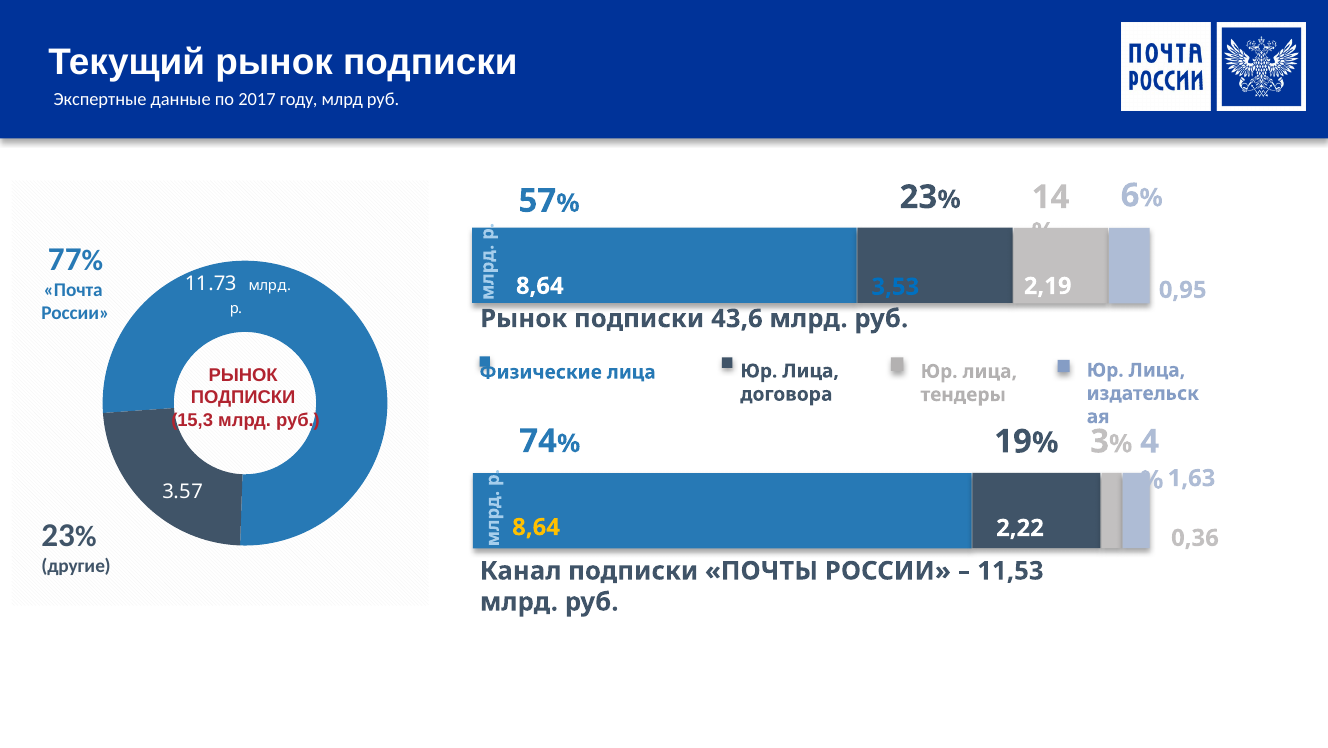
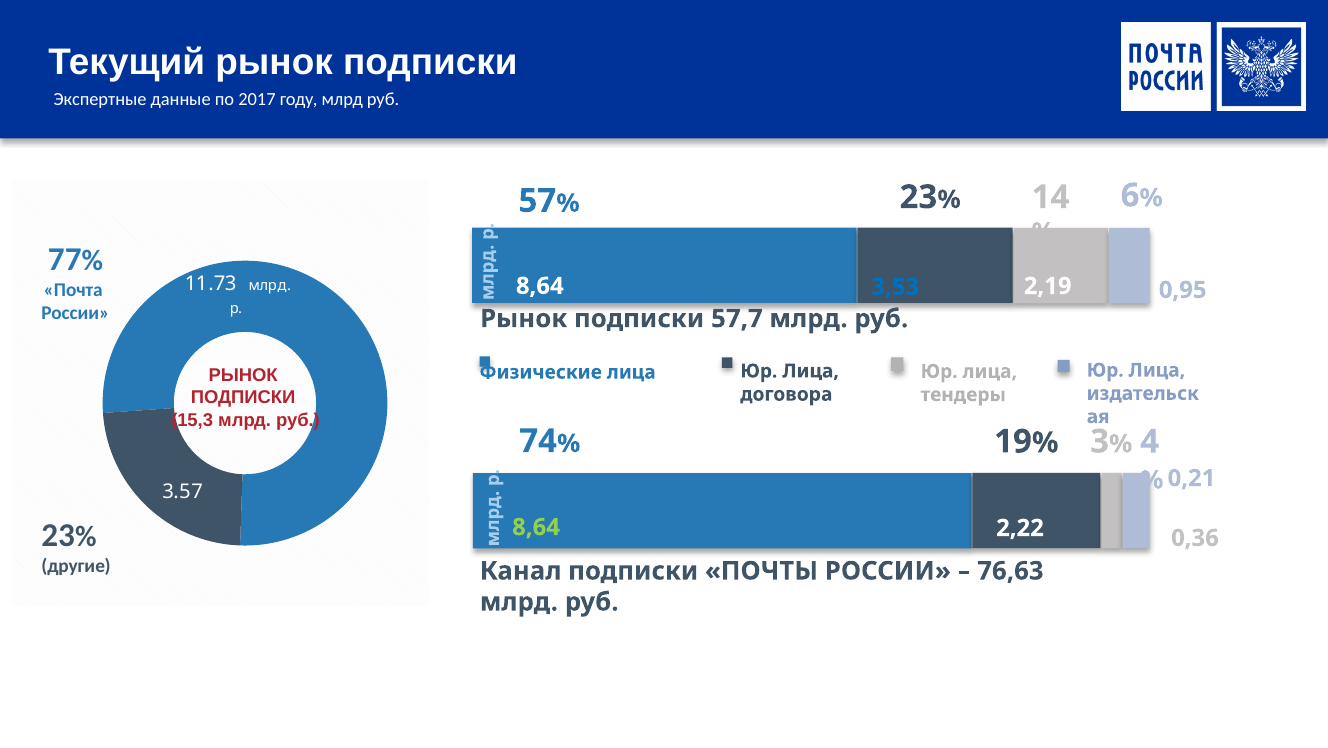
43,6: 43,6 -> 57,7 (737, 319)
1,63: 1,63 -> 0,21 (1192, 478)
8,64 colour: yellow -> light green (536, 527)
11,53: 11,53 -> 76,63 (1010, 571)
